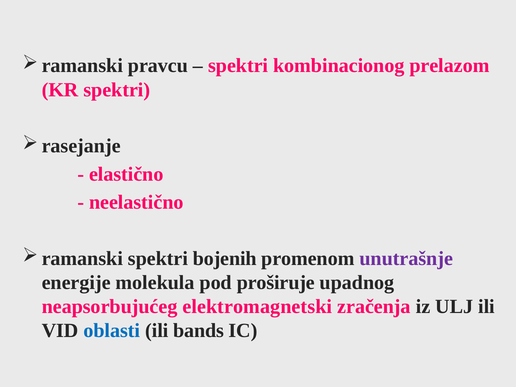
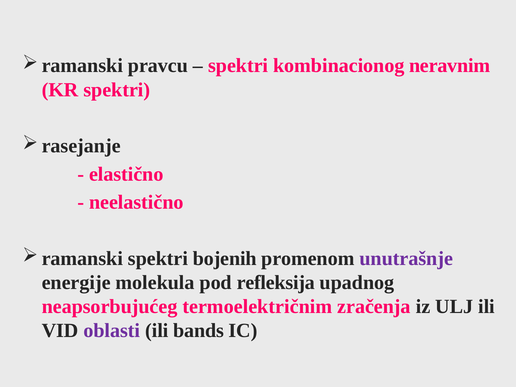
prelazom: prelazom -> neravnim (450, 66)
proširuje: proširuje -> refleksija (276, 283)
elektromagnetski: elektromagnetski -> termoelektričnim (257, 307)
oblasti colour: blue -> purple (112, 331)
